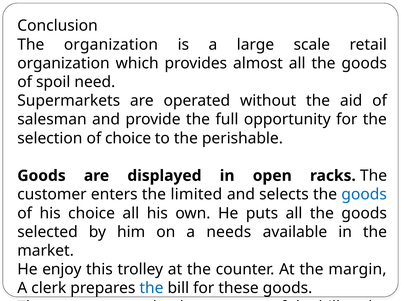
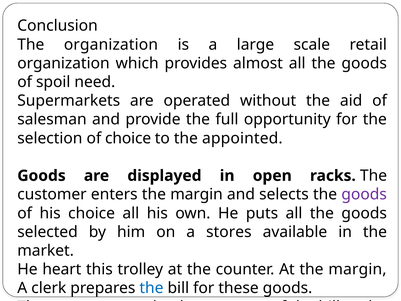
perishable: perishable -> appointed (242, 138)
enters the limited: limited -> margin (197, 194)
goods colour: blue -> purple (364, 194)
needs: needs -> stores (229, 232)
enjoy: enjoy -> heart (62, 269)
